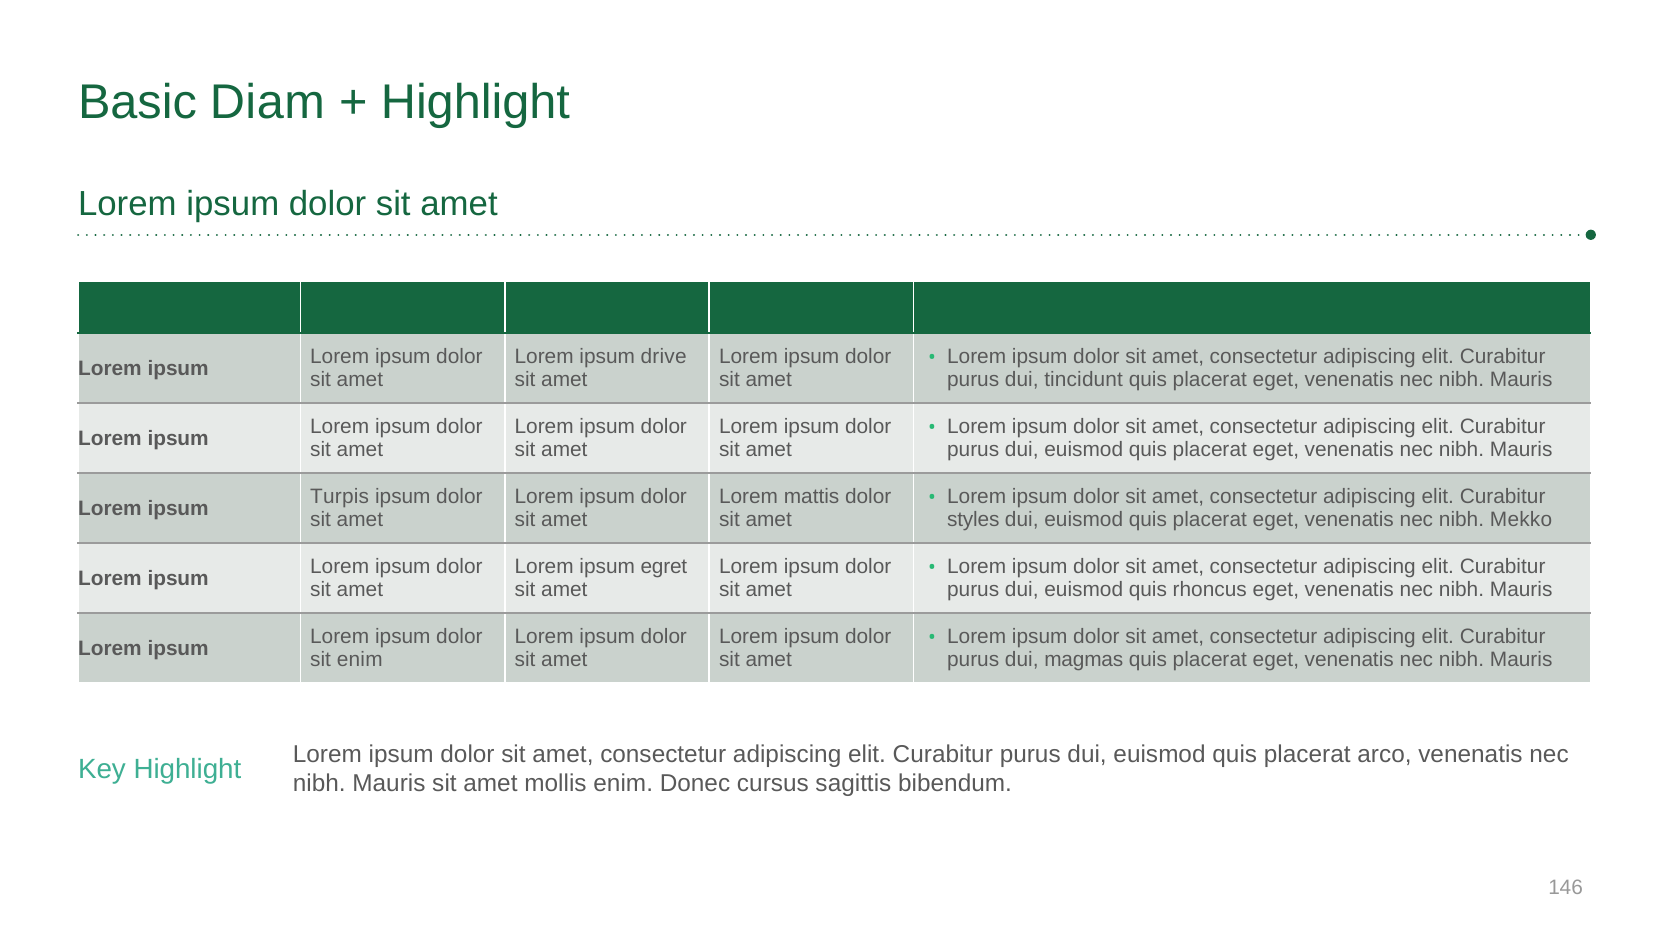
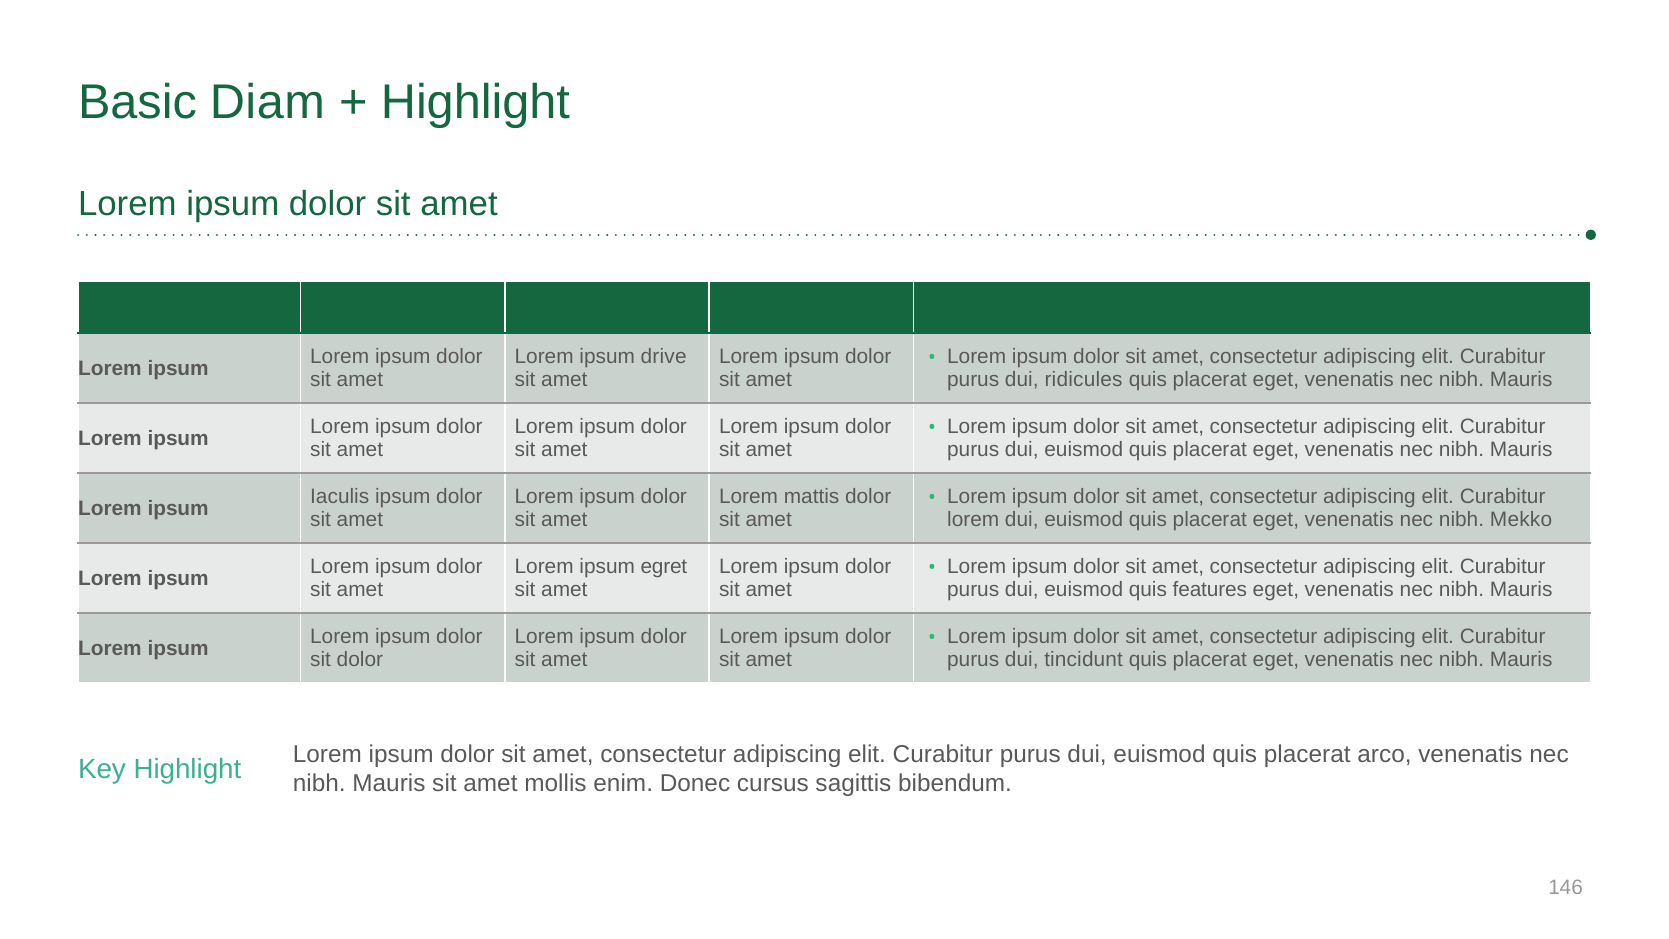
tincidunt: tincidunt -> ridicules (1084, 380)
Turpis: Turpis -> Iaculis (340, 497)
styles: styles -> lorem (973, 520)
rhoncus: rhoncus -> features (1210, 590)
sit enim: enim -> dolor (360, 660)
magmas: magmas -> tincidunt (1084, 660)
